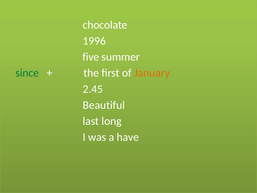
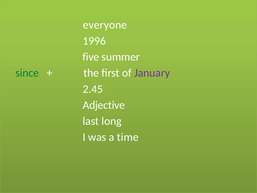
chocolate: chocolate -> everyone (105, 25)
January colour: orange -> purple (152, 73)
Beautiful: Beautiful -> Adjective (104, 105)
have: have -> time (128, 137)
